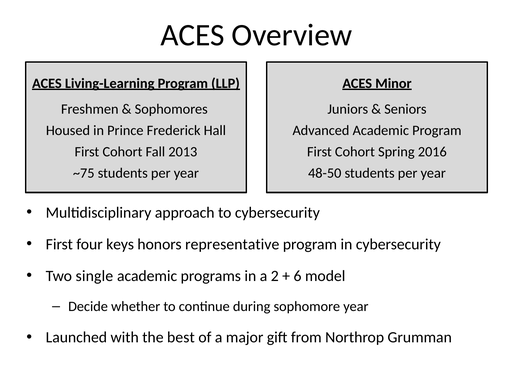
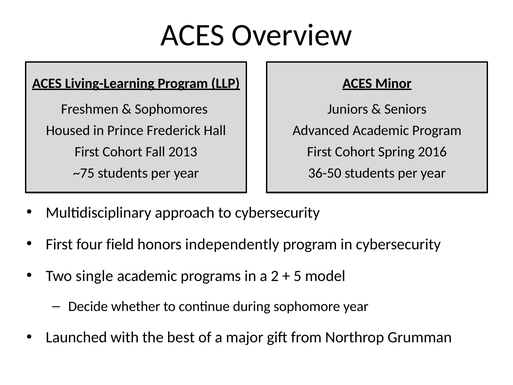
48-50: 48-50 -> 36-50 (325, 173)
keys: keys -> field (120, 244)
representative: representative -> independently (232, 244)
6: 6 -> 5 (298, 276)
